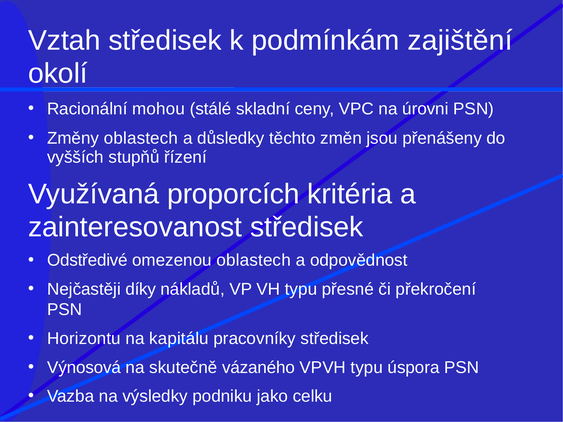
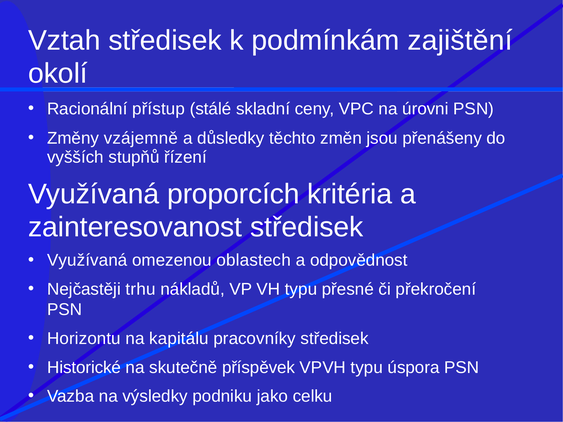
mohou: mohou -> přístup (159, 109)
Změny oblastech: oblastech -> vzájemně (141, 138)
Odstředivé: Odstředivé -> Využívaná (87, 261)
díky: díky -> trhu (141, 289)
Výnosová: Výnosová -> Historické (84, 368)
vázaného: vázaného -> příspěvek (259, 368)
